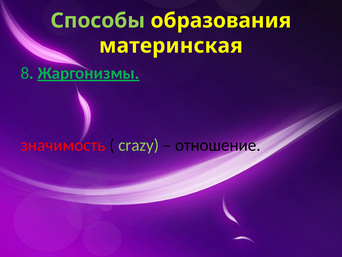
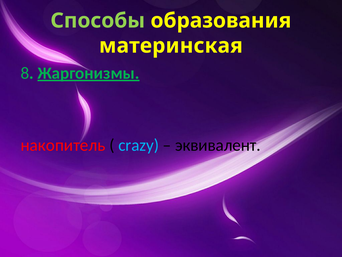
значимость: значимость -> накопитель (63, 145)
crazy colour: light green -> light blue (139, 145)
отношение: отношение -> эквивалент (218, 145)
